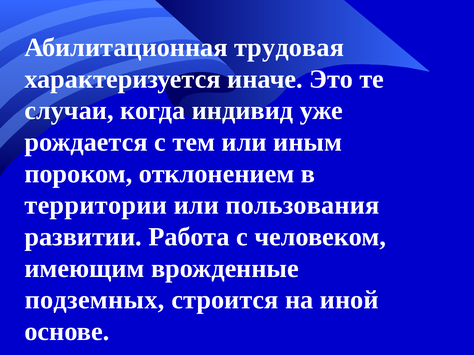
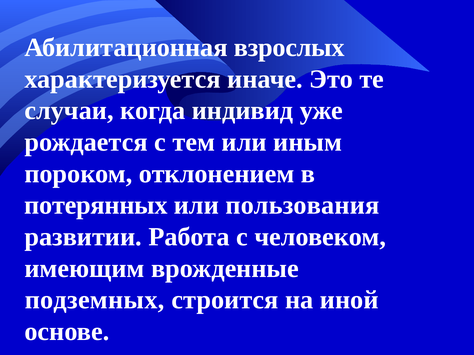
трудовая: трудовая -> взрослых (289, 48)
территории: территории -> потерянных (96, 206)
